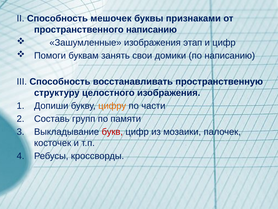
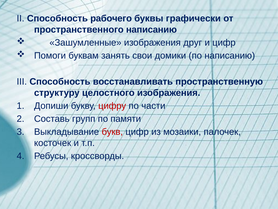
мешочек: мешочек -> рабочего (111, 18)
признаками: признаками -> графически (193, 18)
этап: этап -> друг (193, 43)
цифру colour: orange -> red (112, 106)
